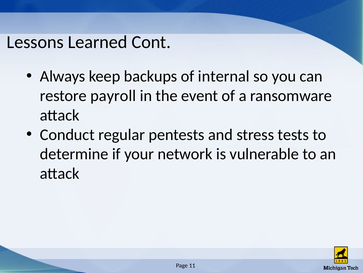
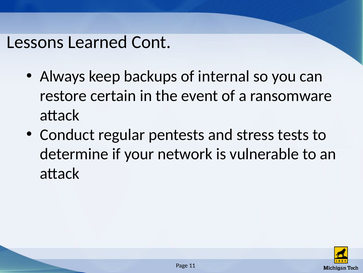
payroll: payroll -> certain (113, 96)
